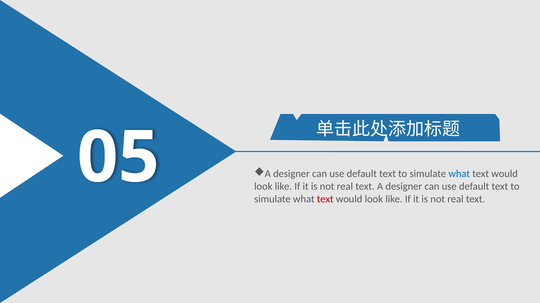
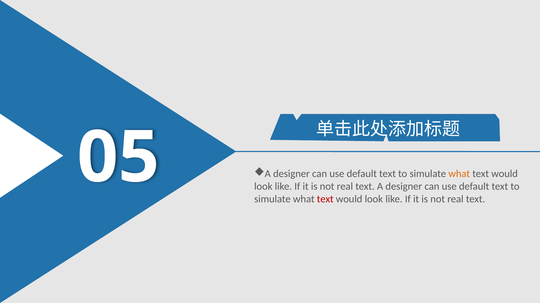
what colour: blue -> orange (459, 174)
